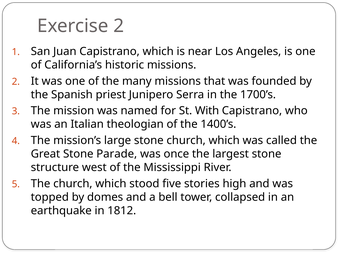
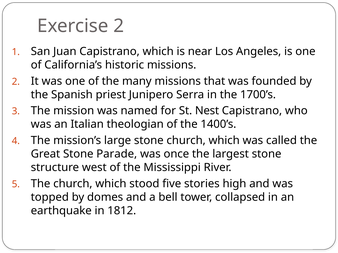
With: With -> Nest (207, 111)
